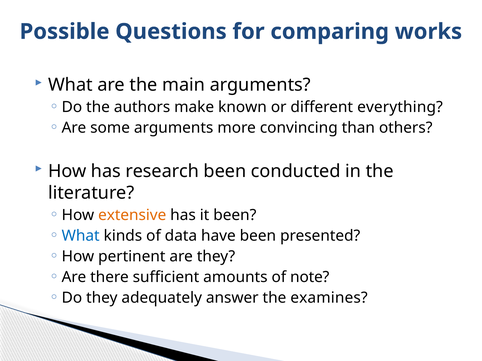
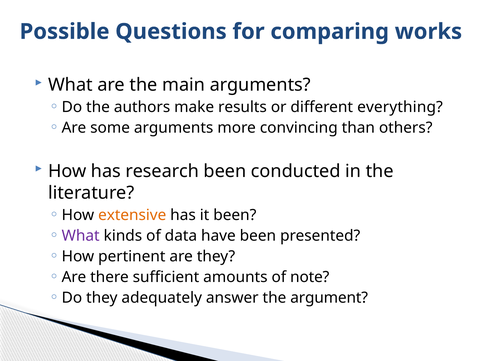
known: known -> results (242, 107)
What colour: blue -> purple (81, 236)
examines: examines -> argument (329, 298)
